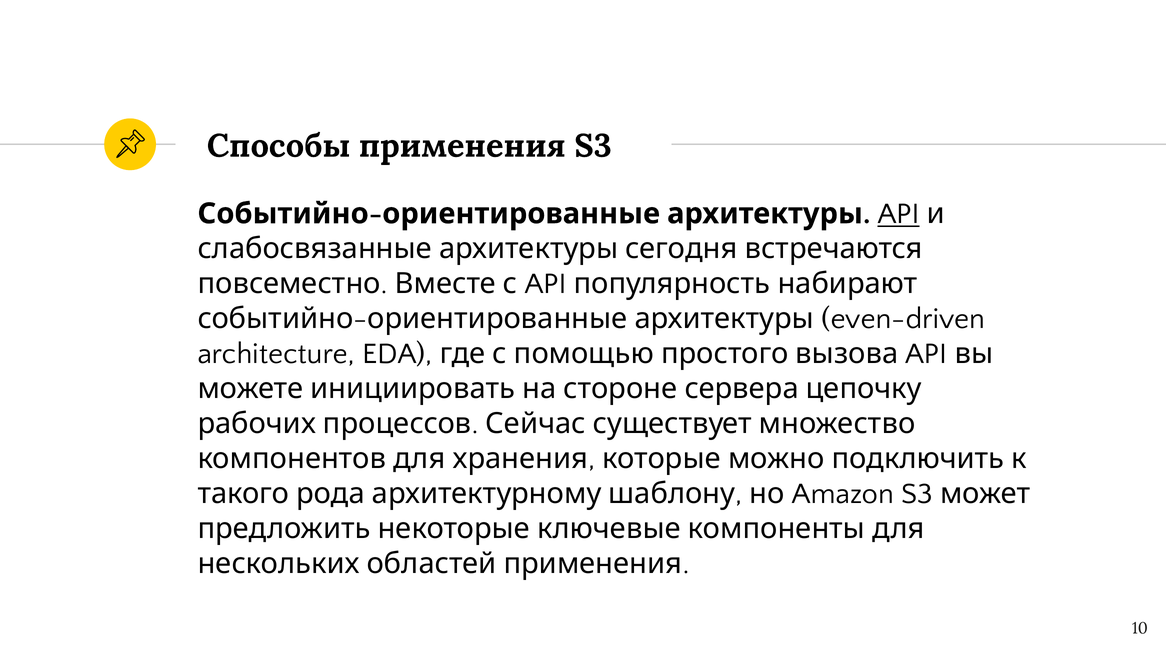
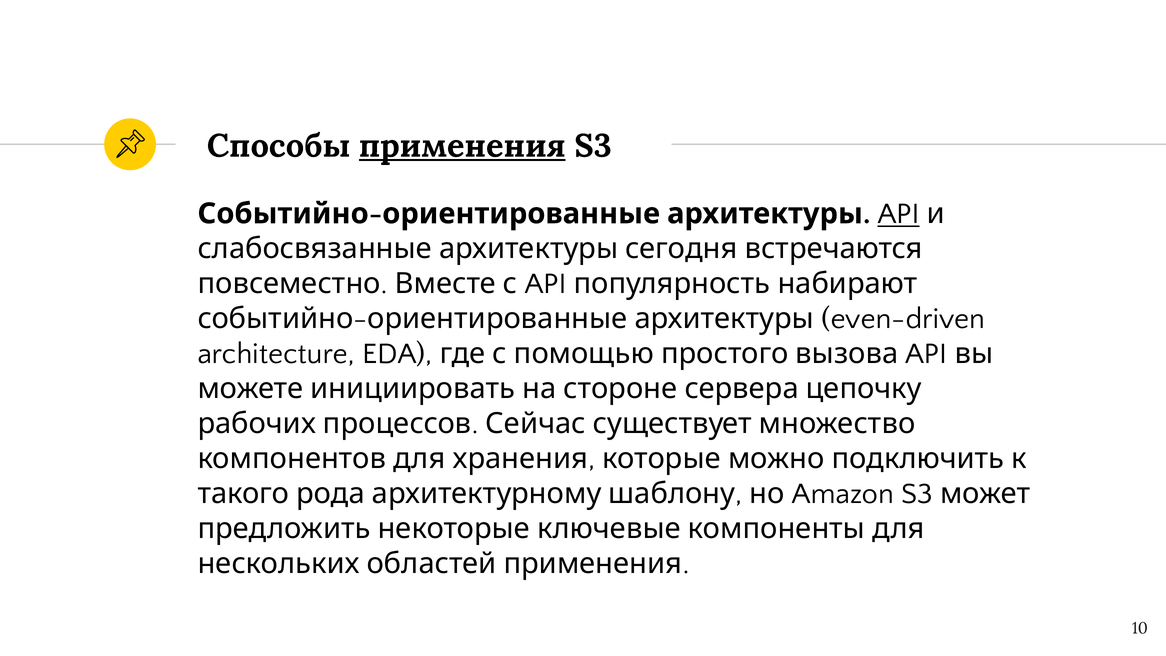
применения underline: none -> present (462, 146)
